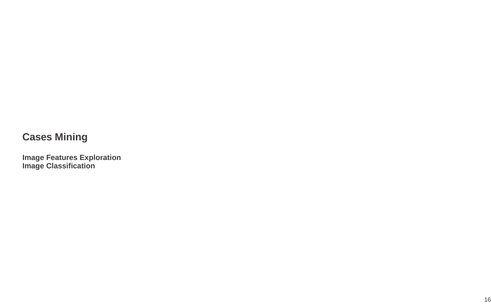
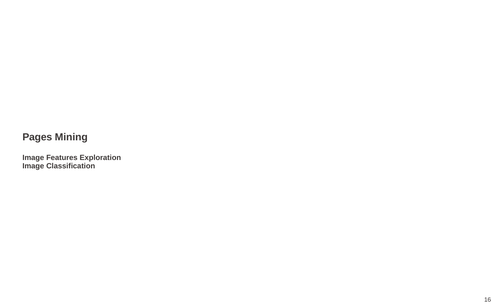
Cases: Cases -> Pages (37, 137)
